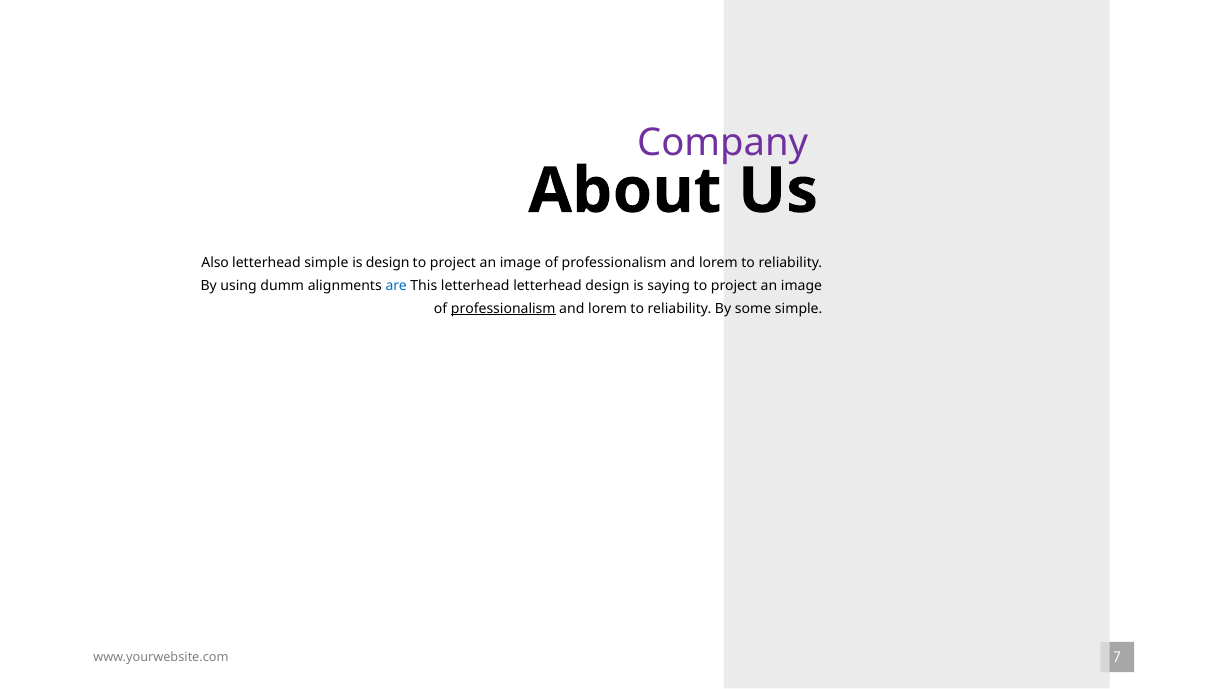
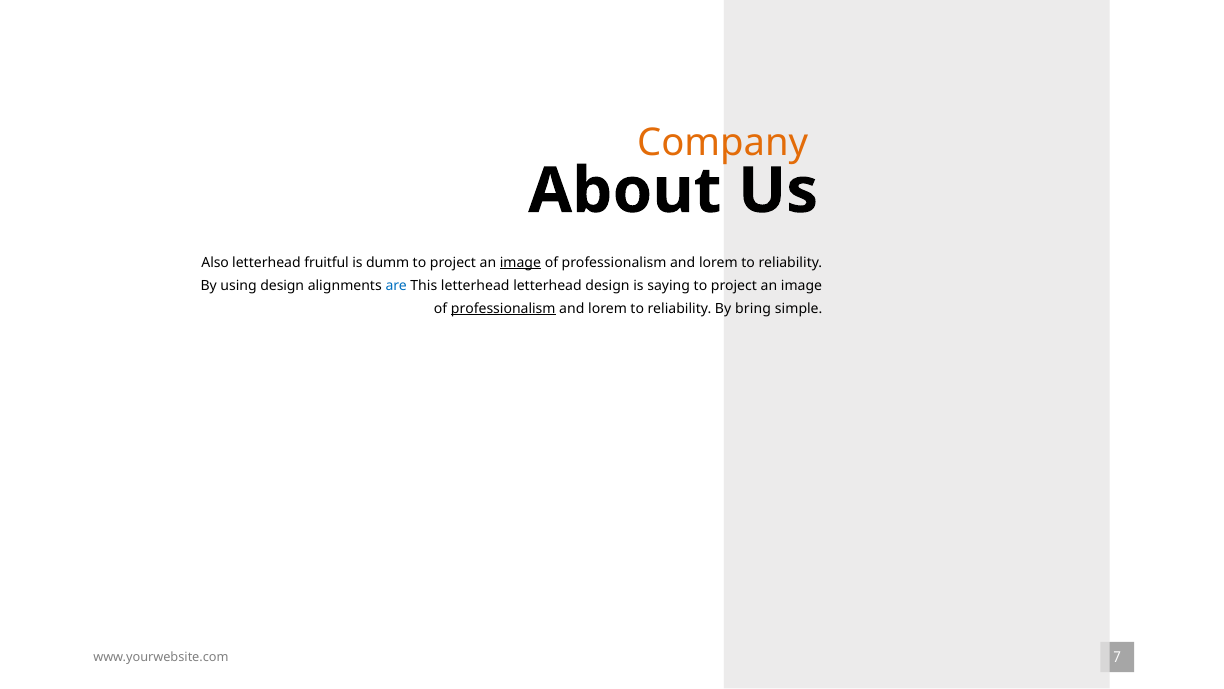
Company colour: purple -> orange (723, 143)
letterhead simple: simple -> fruitful (327, 262)
is design: design -> dumm (388, 262)
image underline: none -> present (520, 262)
using dumm: dumm -> design (282, 285)
some: some -> bring (753, 308)
